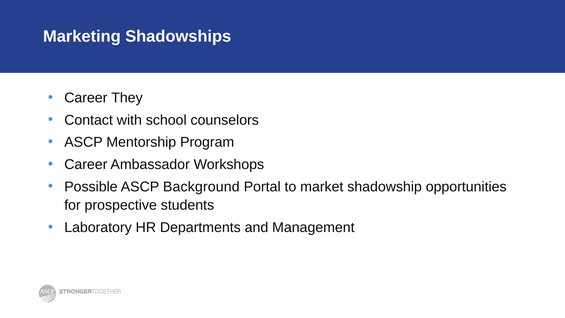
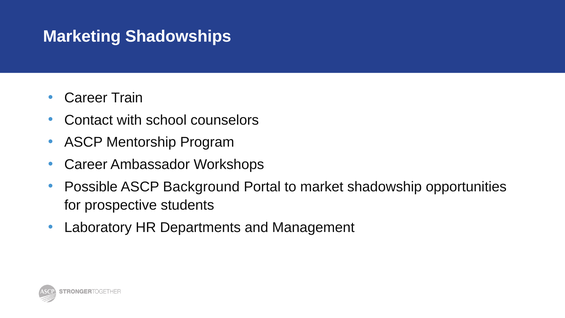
They: They -> Train (127, 98)
